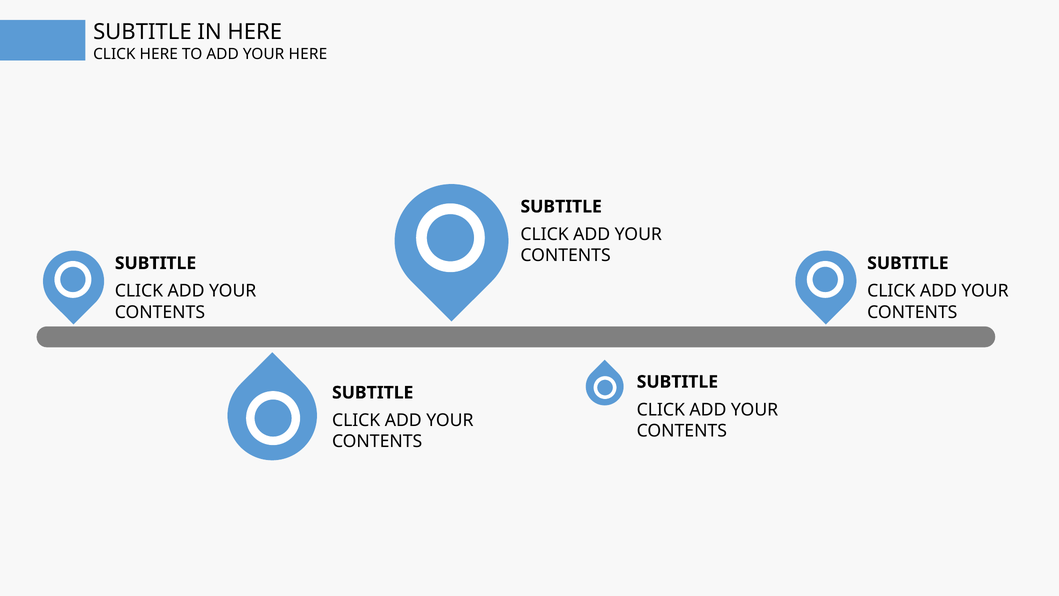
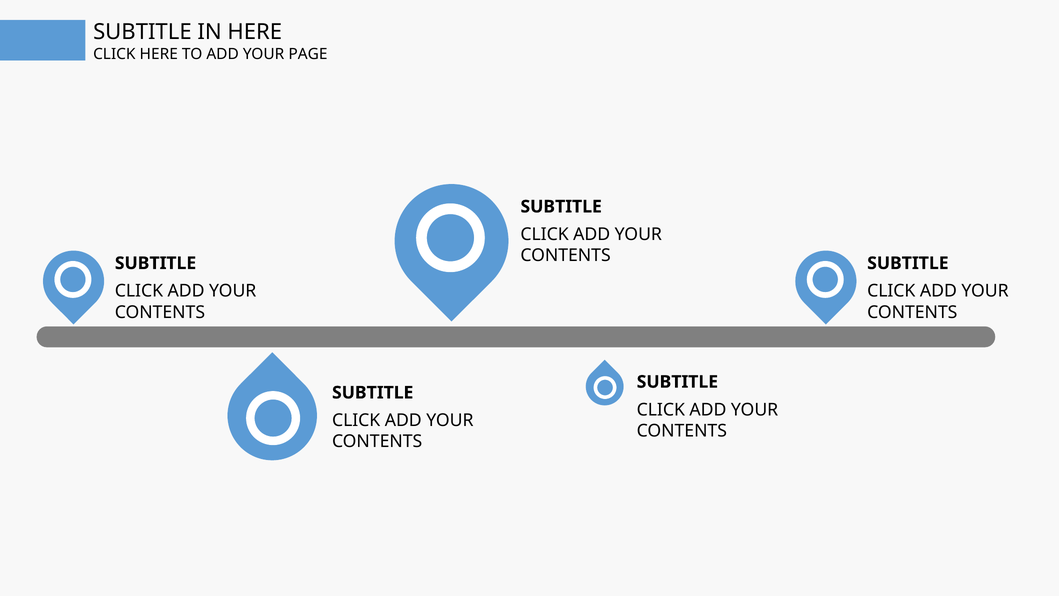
YOUR HERE: HERE -> PAGE (308, 54)
